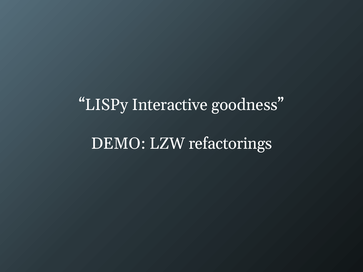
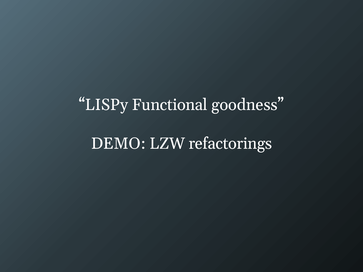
Interactive: Interactive -> Functional (170, 105)
